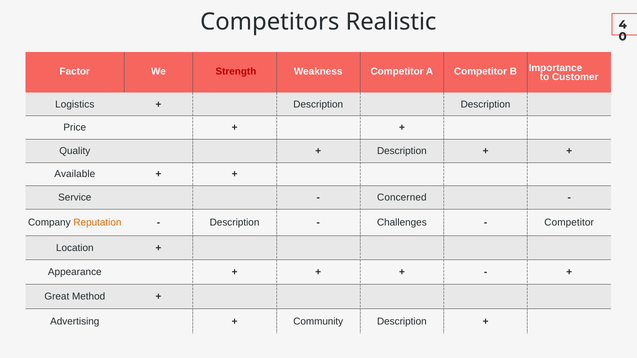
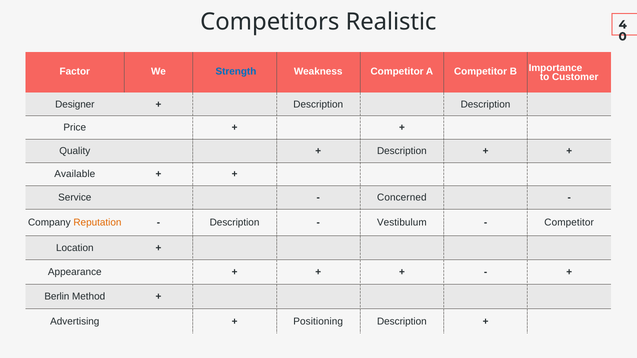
Strength colour: red -> blue (236, 72)
Logistics: Logistics -> Designer (75, 104)
Challenges: Challenges -> Vestibulum (402, 223)
Great: Great -> Berlin (57, 297)
Community: Community -> Positioning (318, 322)
